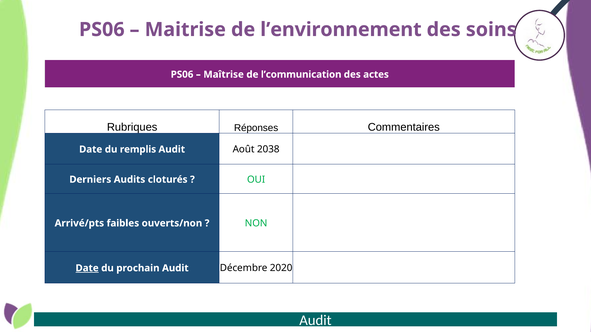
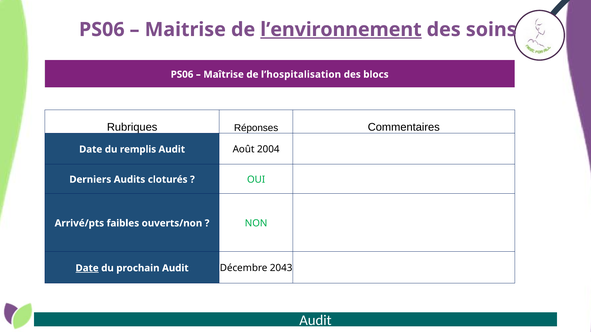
l’environnement underline: none -> present (341, 30)
l’communication: l’communication -> l’hospitalisation (301, 75)
actes: actes -> blocs (376, 75)
2038: 2038 -> 2004 (268, 150)
2020: 2020 -> 2043 (281, 268)
